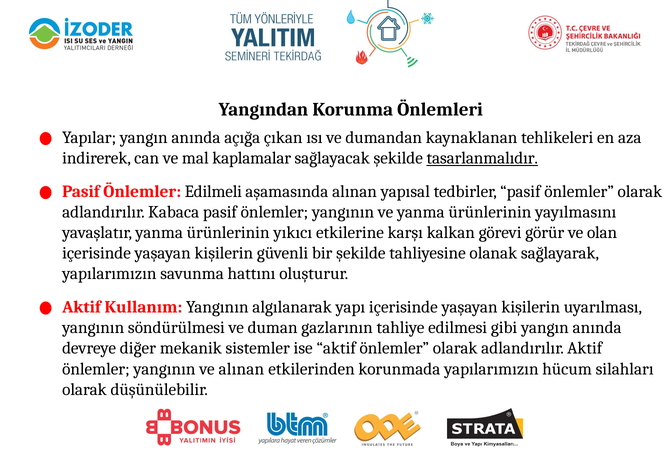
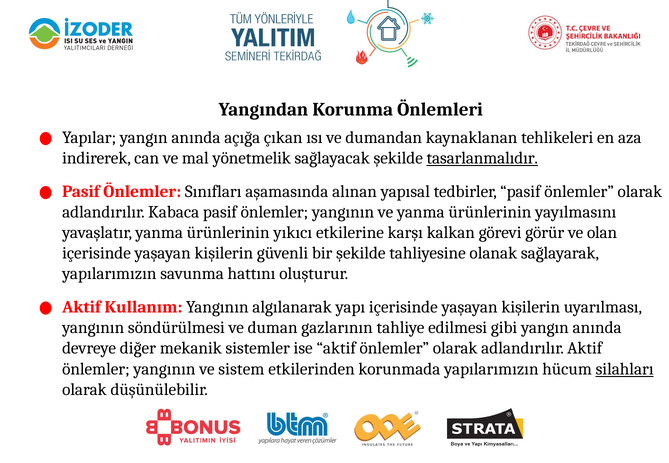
kaplamalar: kaplamalar -> yönetmelik (252, 158)
Edilmeli: Edilmeli -> Sınıfları (213, 191)
ve alınan: alınan -> sistem (241, 369)
silahları underline: none -> present (625, 369)
